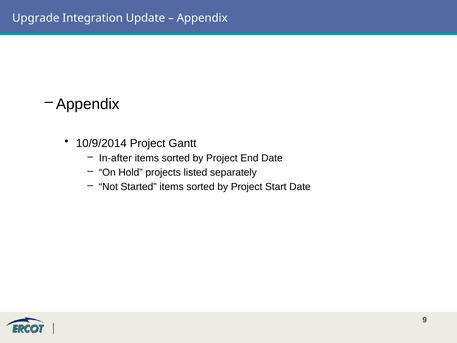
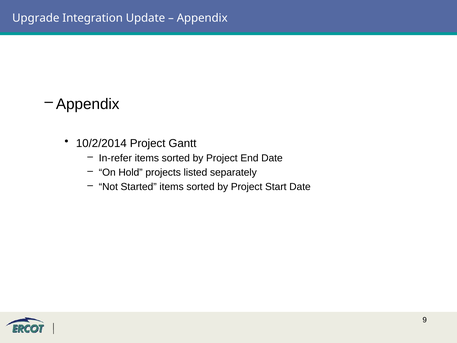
10/9/2014: 10/9/2014 -> 10/2/2014 (101, 143)
In-after: In-after -> In-refer (115, 158)
